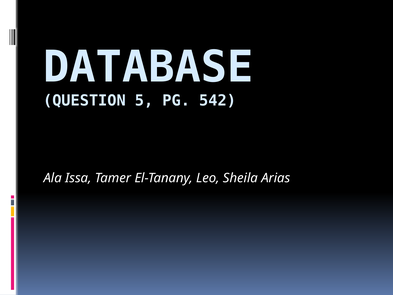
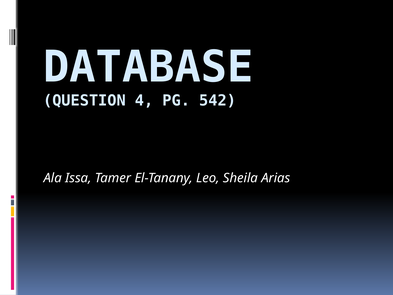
5: 5 -> 4 (144, 101)
